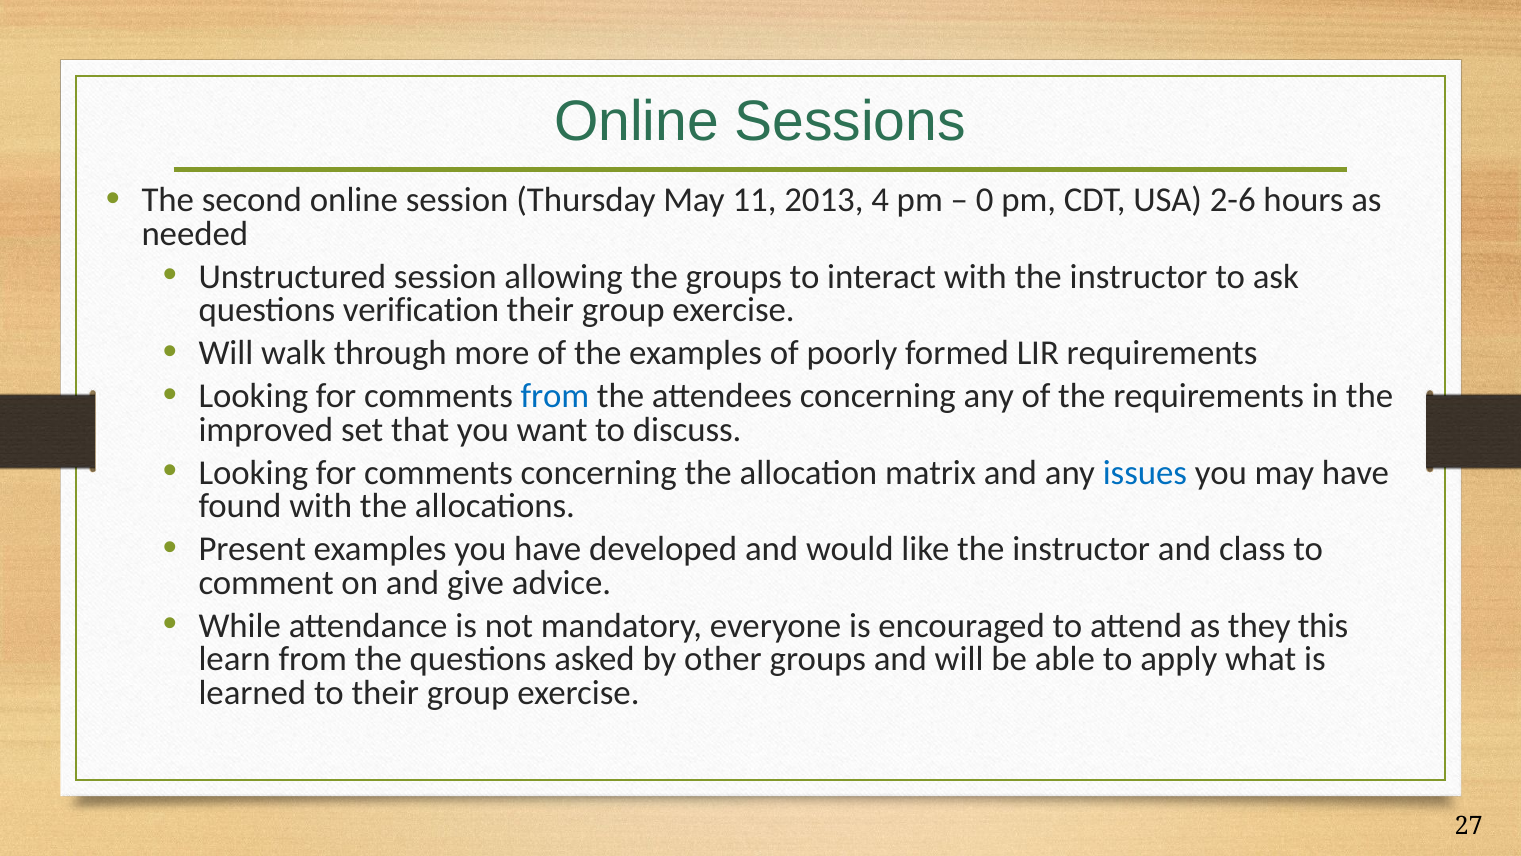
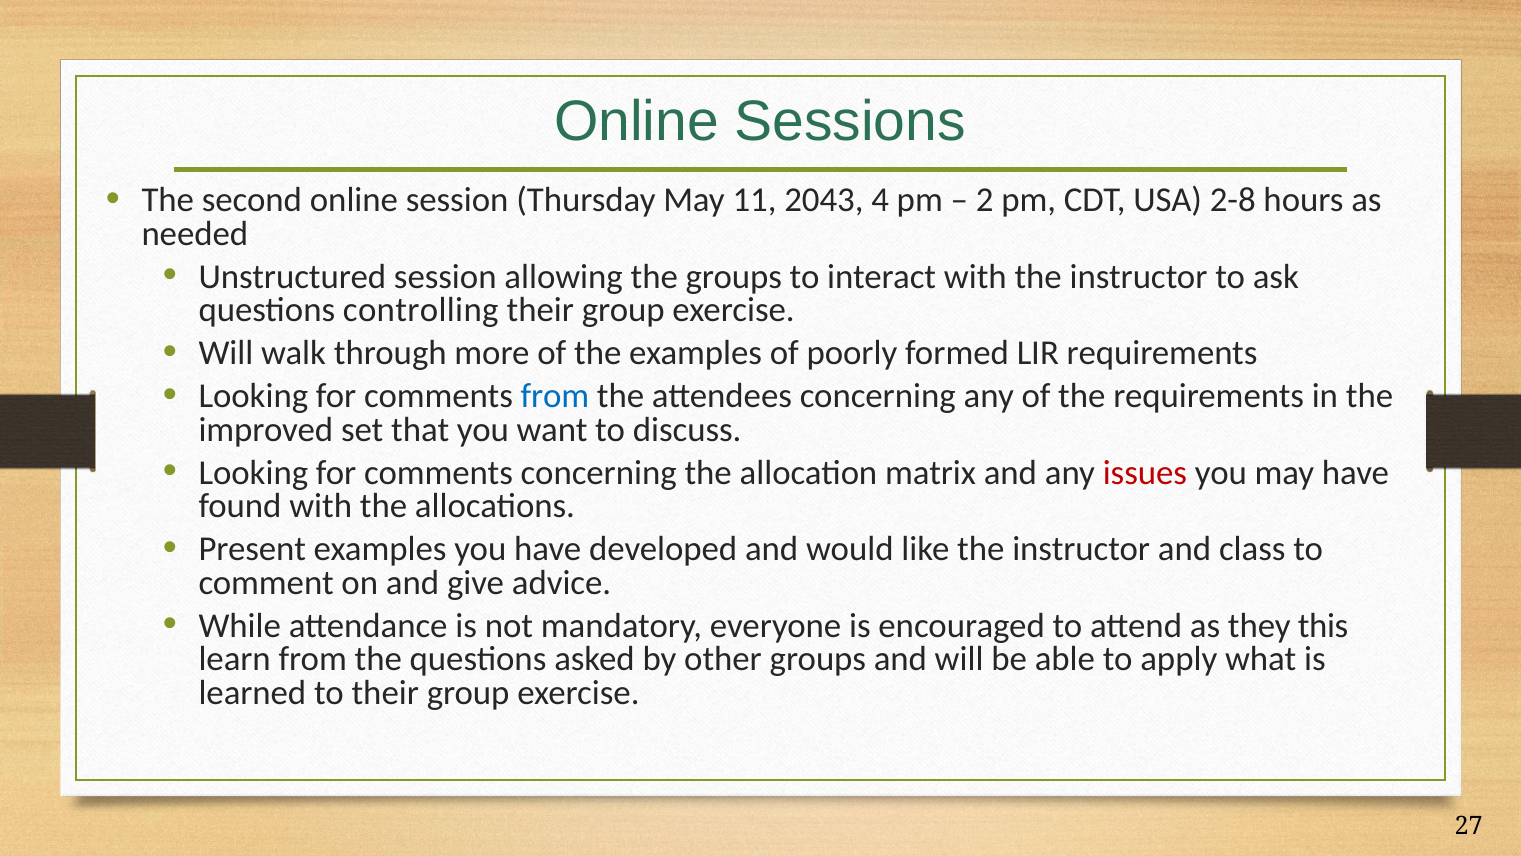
2013: 2013 -> 2043 (824, 200)
0: 0 -> 2 (985, 200)
2-6: 2-6 -> 2-8 (1233, 200)
verification: verification -> controlling (421, 310)
issues colour: blue -> red (1145, 473)
